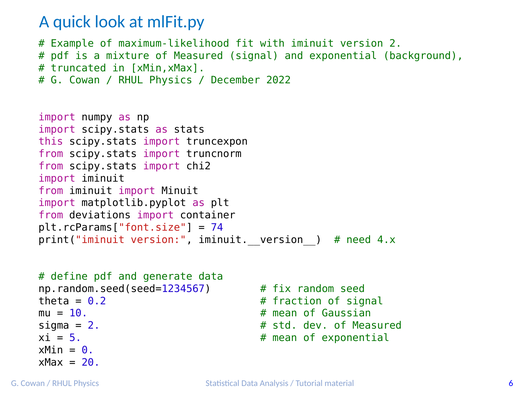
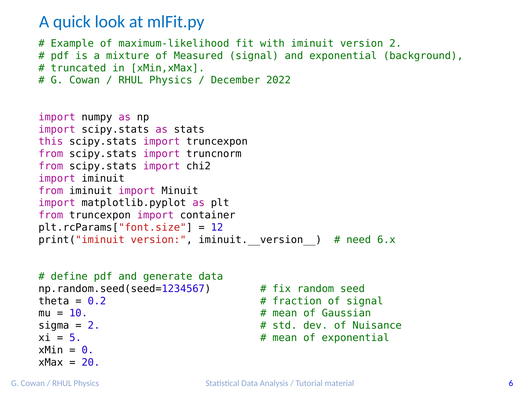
from deviations: deviations -> truncexpon (100, 215)
74: 74 -> 12 (217, 227)
4.x: 4.x -> 6.x (386, 240)
dev of Measured: Measured -> Nuisance (377, 325)
